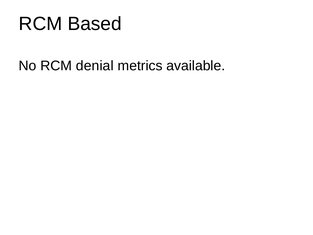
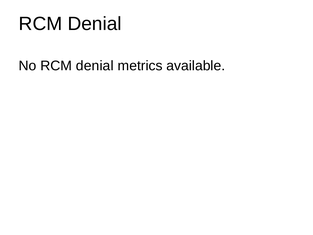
Based: Based -> Denial (95, 24)
